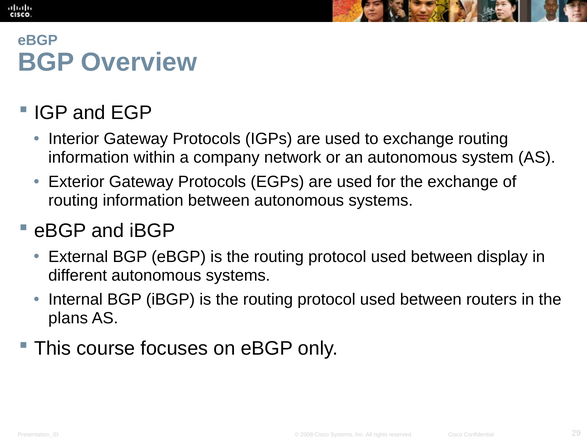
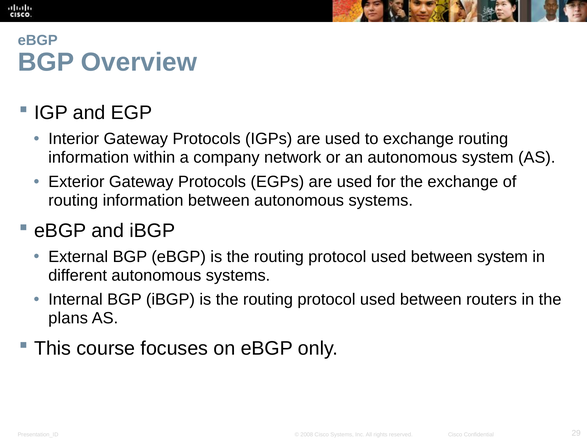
between display: display -> system (502, 257)
